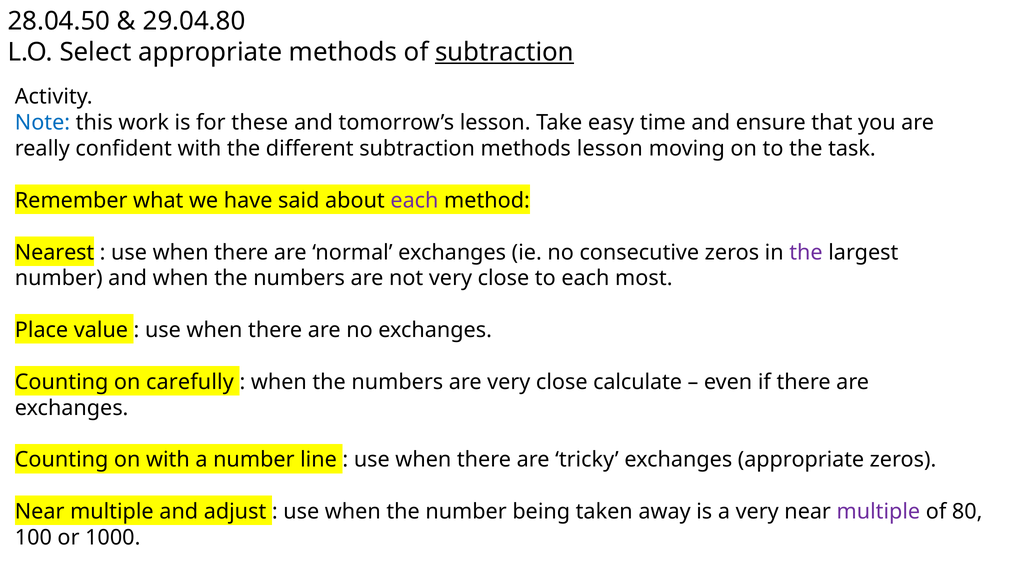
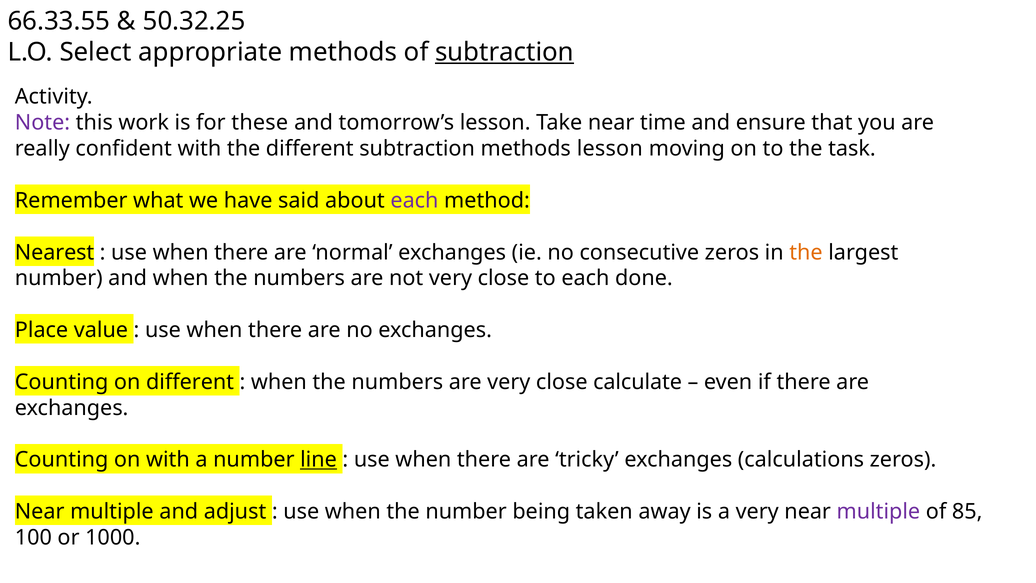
28.04.50: 28.04.50 -> 66.33.55 (59, 21)
29.04.80: 29.04.80 -> 50.32.25 (194, 21)
Note colour: blue -> purple (42, 123)
Take easy: easy -> near (611, 123)
the colour: purple -> orange (806, 252)
most: most -> done (644, 278)
on carefully: carefully -> different (190, 382)
line underline: none -> present (319, 460)
exchanges appropriate: appropriate -> calculations (801, 460)
80: 80 -> 85 (967, 511)
